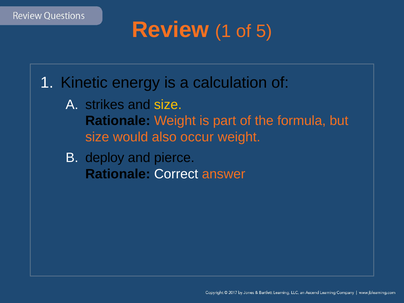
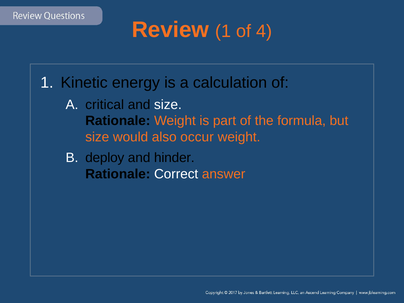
5: 5 -> 4 (264, 31)
strikes: strikes -> critical (105, 105)
size colour: yellow -> white (168, 105)
pierce: pierce -> hinder (174, 158)
